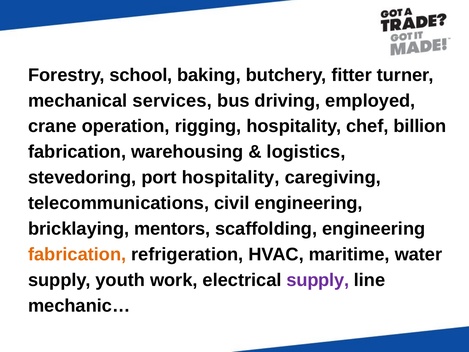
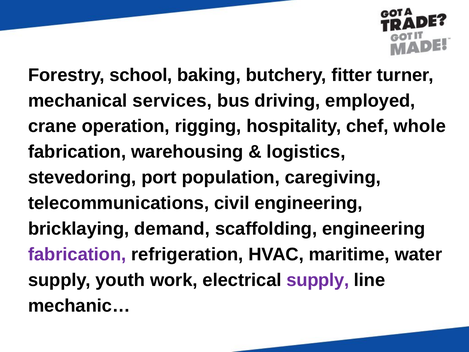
billion: billion -> whole (420, 126)
port hospitality: hospitality -> population (231, 177)
mentors: mentors -> demand (172, 229)
fabrication colour: orange -> purple (77, 254)
